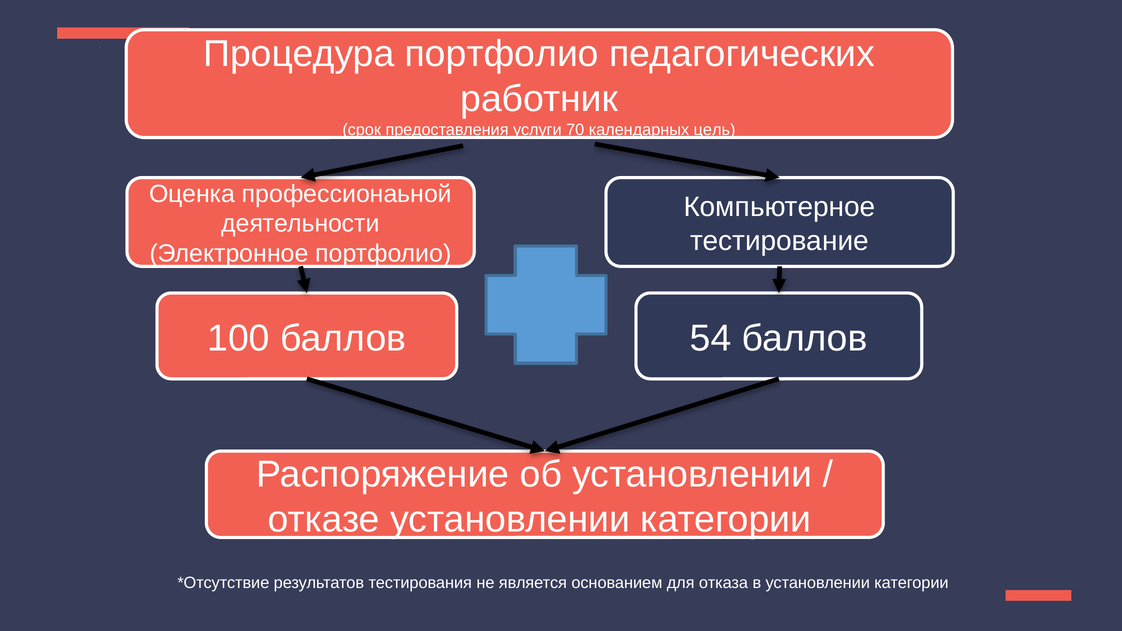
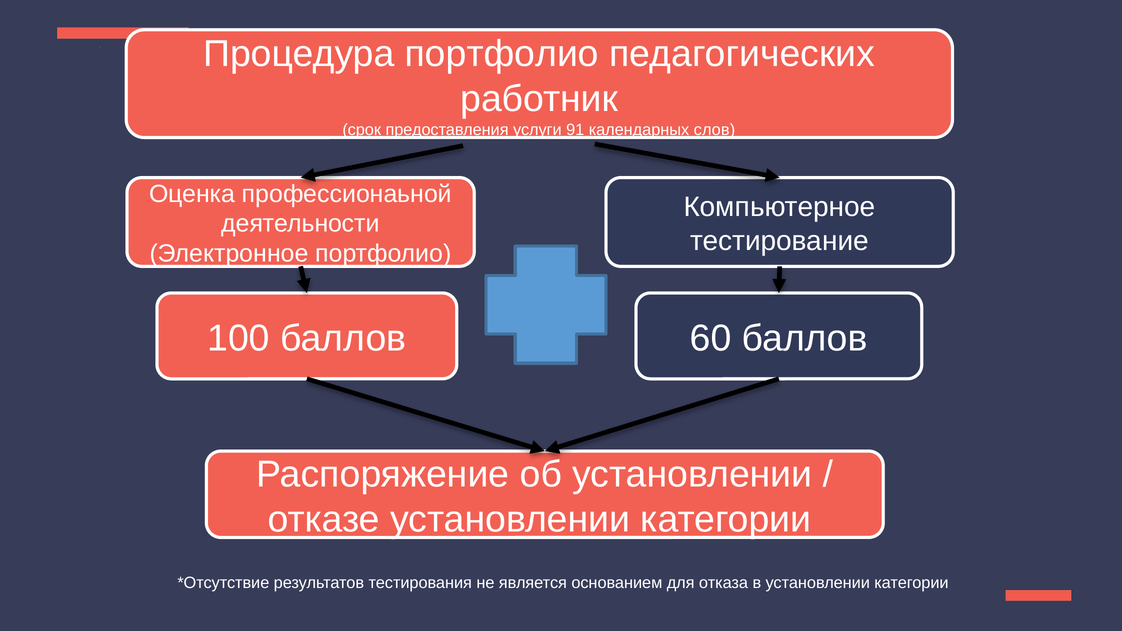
70: 70 -> 91 (575, 130)
цель: цель -> слов (714, 130)
54: 54 -> 60 (711, 339)
